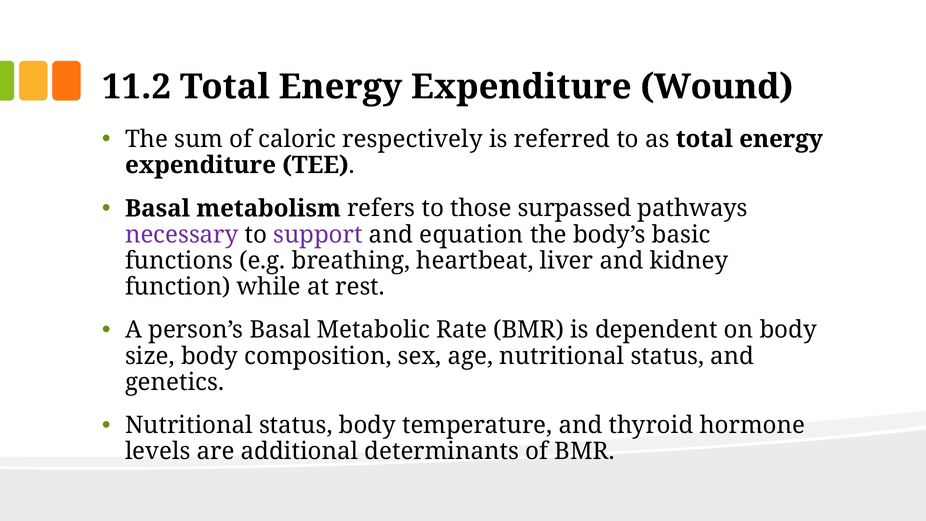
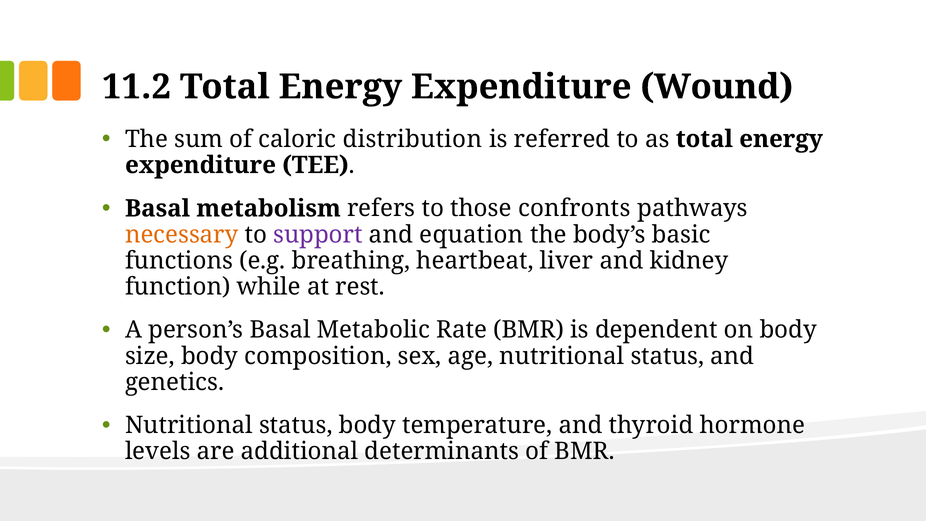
respectively: respectively -> distribution (412, 139)
surpassed: surpassed -> confronts (574, 209)
necessary colour: purple -> orange (182, 235)
